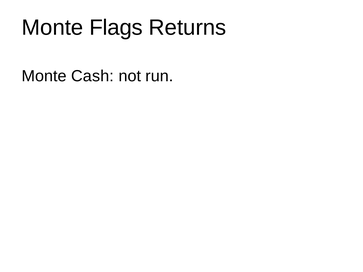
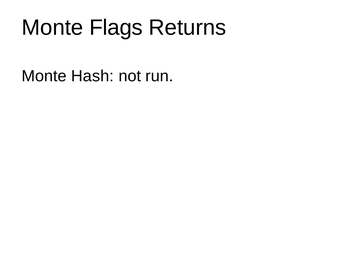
Cash: Cash -> Hash (92, 76)
